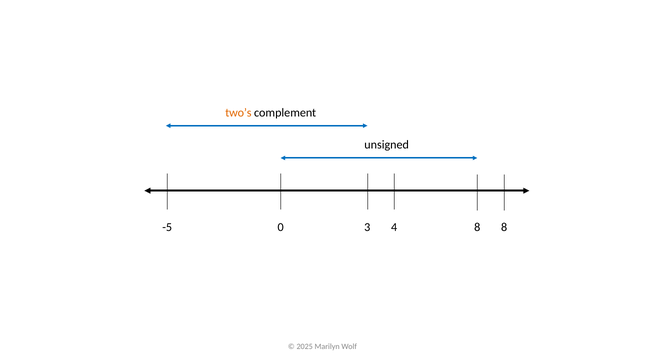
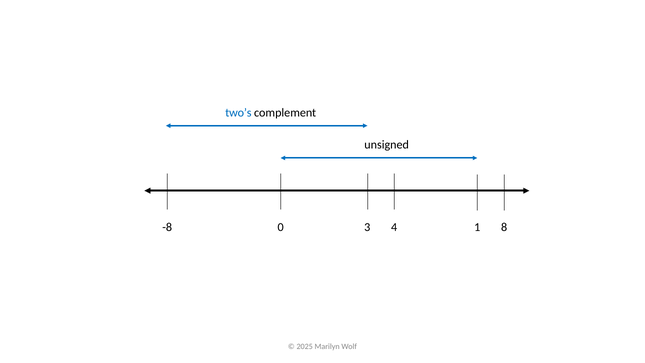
two’s colour: orange -> blue (238, 113)
-5: -5 -> -8 (167, 227)
3 8: 8 -> 1 (477, 227)
